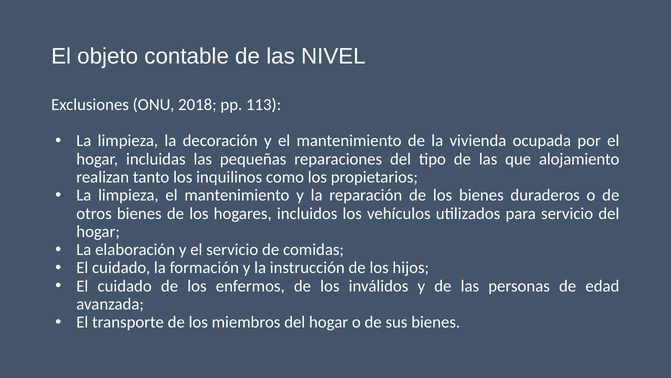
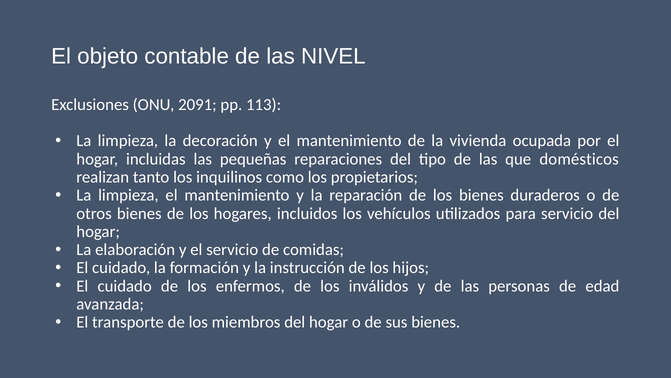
2018: 2018 -> 2091 (197, 105)
alojamiento: alojamiento -> domésticos (579, 159)
